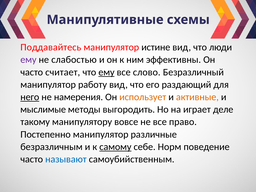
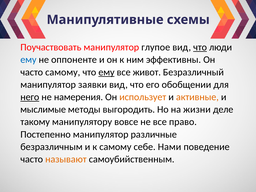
Поддавайтесь: Поддавайтесь -> Поучаствовать (51, 47)
истине: истине -> глупое (156, 47)
что underline: none -> present (200, 47)
ему colour: purple -> blue (28, 60)
слабостью: слабостью -> оппоненте (74, 60)
часто считает: считает -> самому (63, 72)
слово: слово -> живот (147, 72)
работу: работу -> заявки (92, 85)
раздающий: раздающий -> обобщении (186, 85)
играет: играет -> жизни (197, 109)
самому underline: present -> none (115, 147)
Норм: Норм -> Нами (170, 147)
называют colour: blue -> orange (66, 159)
